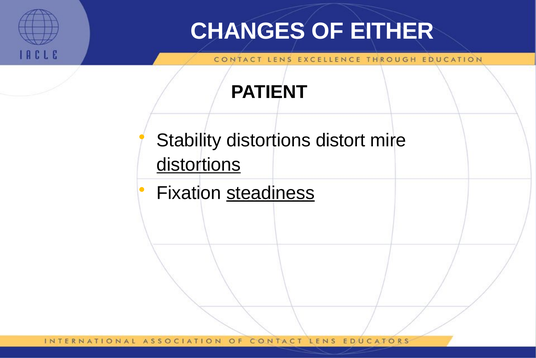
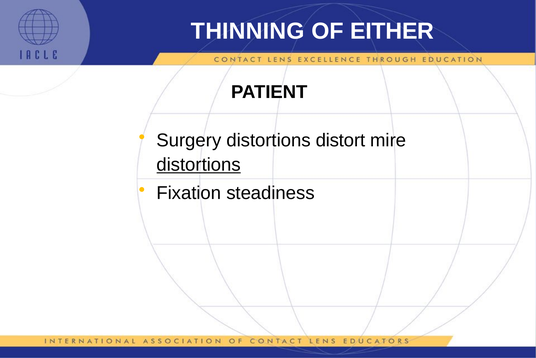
CHANGES: CHANGES -> THINNING (248, 31)
Stability: Stability -> Surgery (189, 140)
steadiness underline: present -> none (271, 193)
